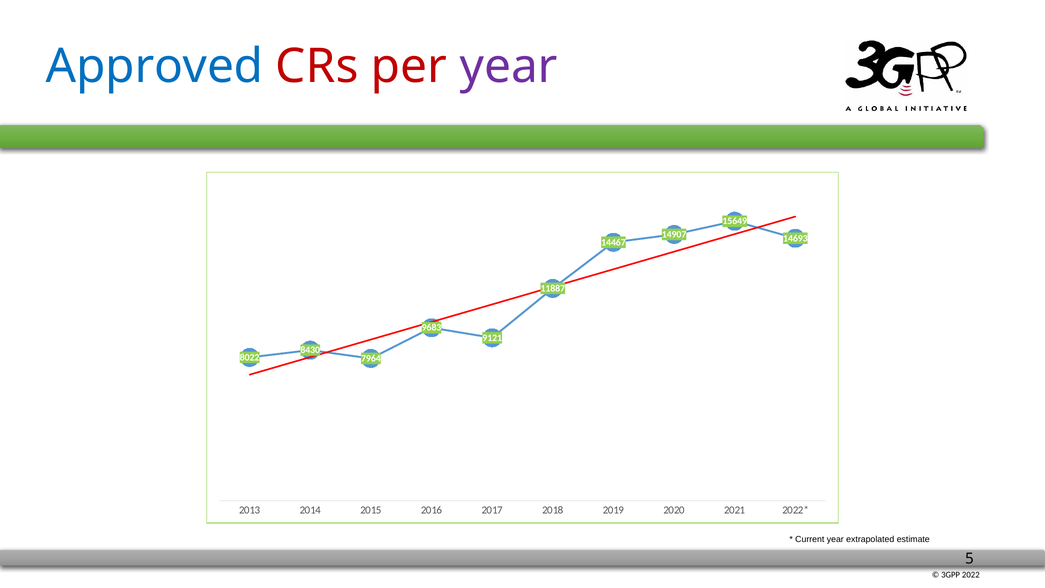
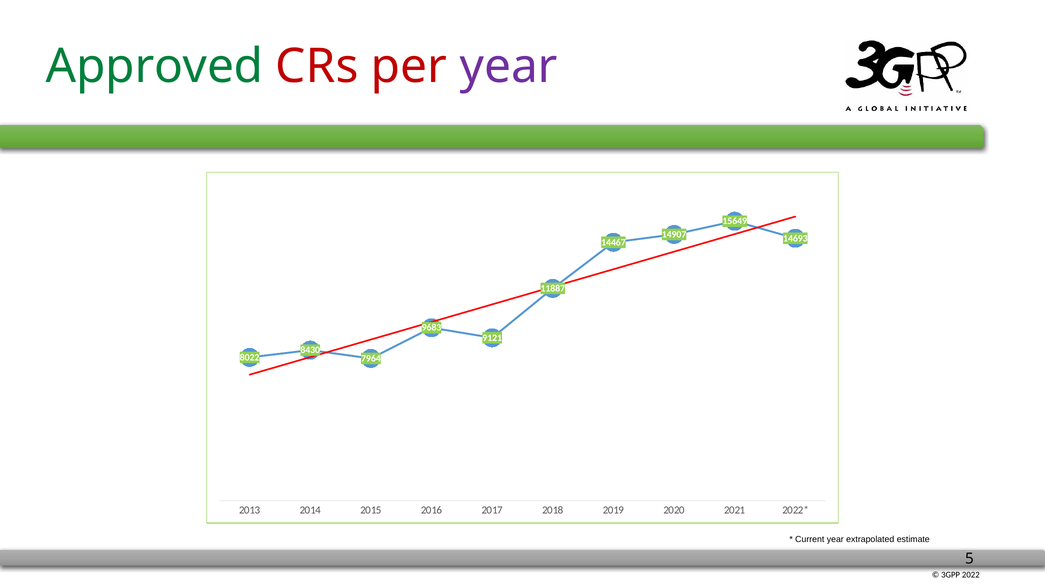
Approved colour: blue -> green (155, 66)
